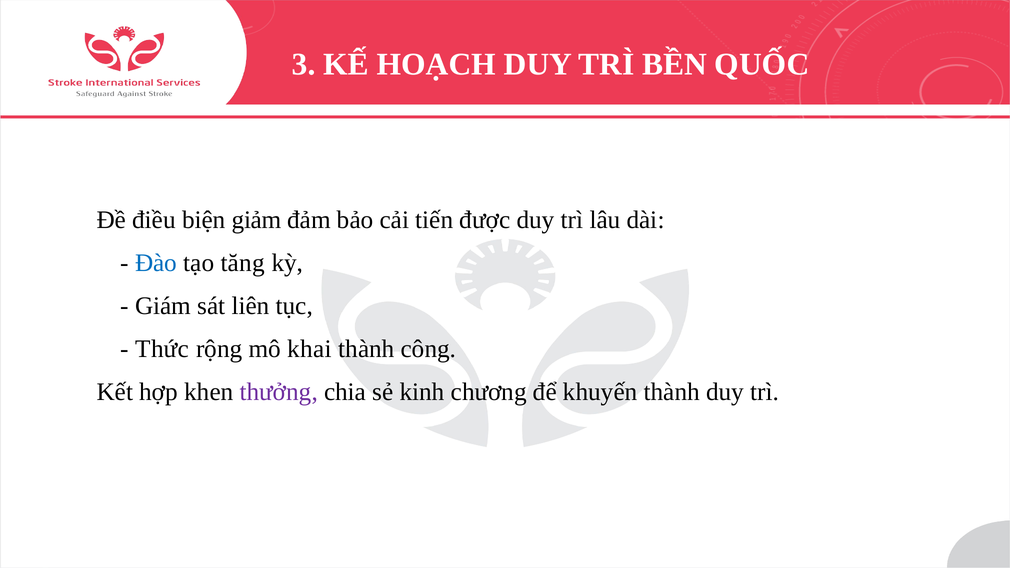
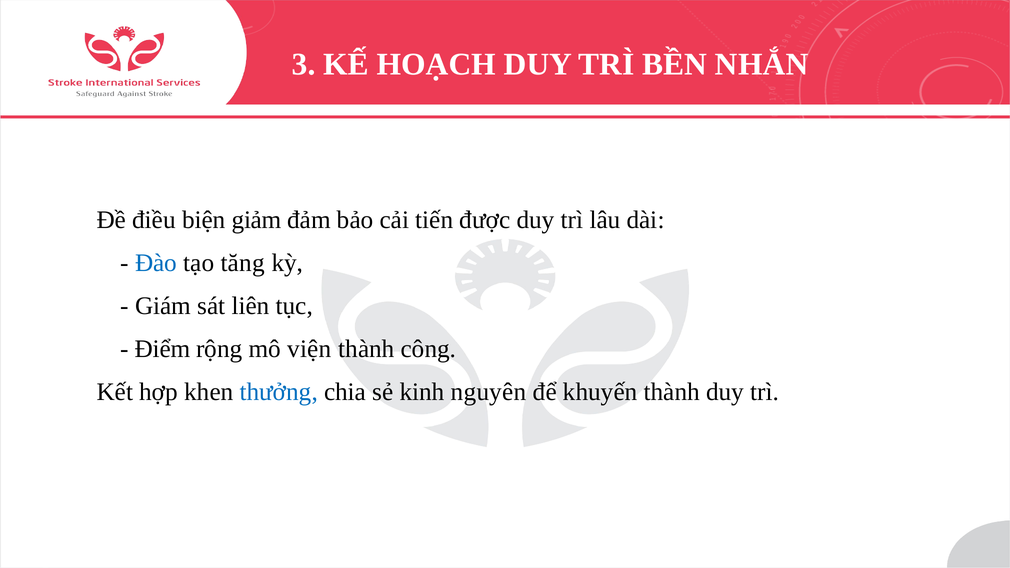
QUỐC: QUỐC -> NHẮN (762, 64)
Thức: Thức -> Điểm (162, 349)
khai: khai -> viện (309, 349)
thưởng colour: purple -> blue (279, 392)
chương: chương -> nguyên (489, 392)
